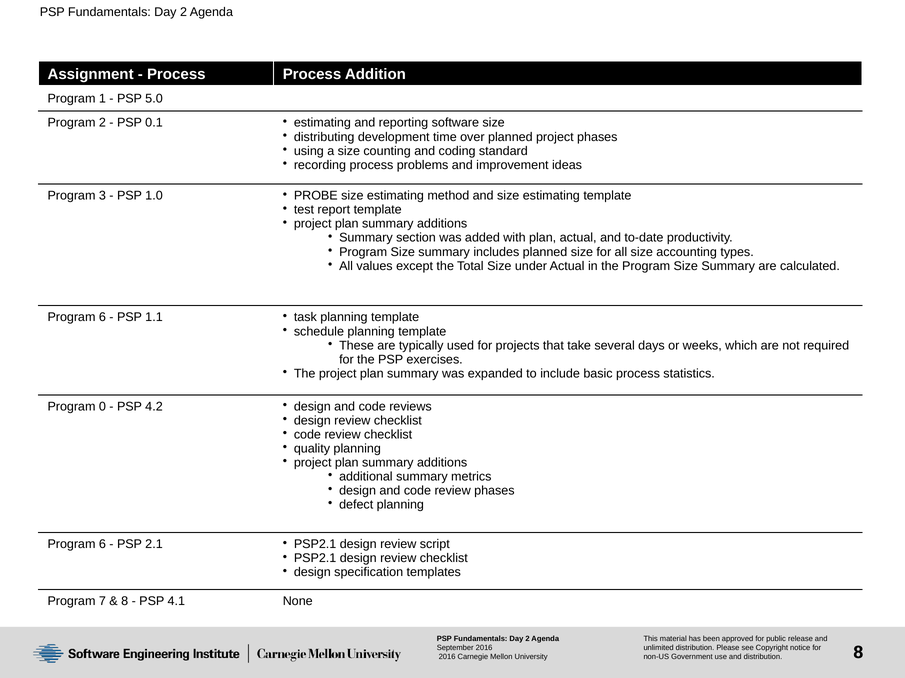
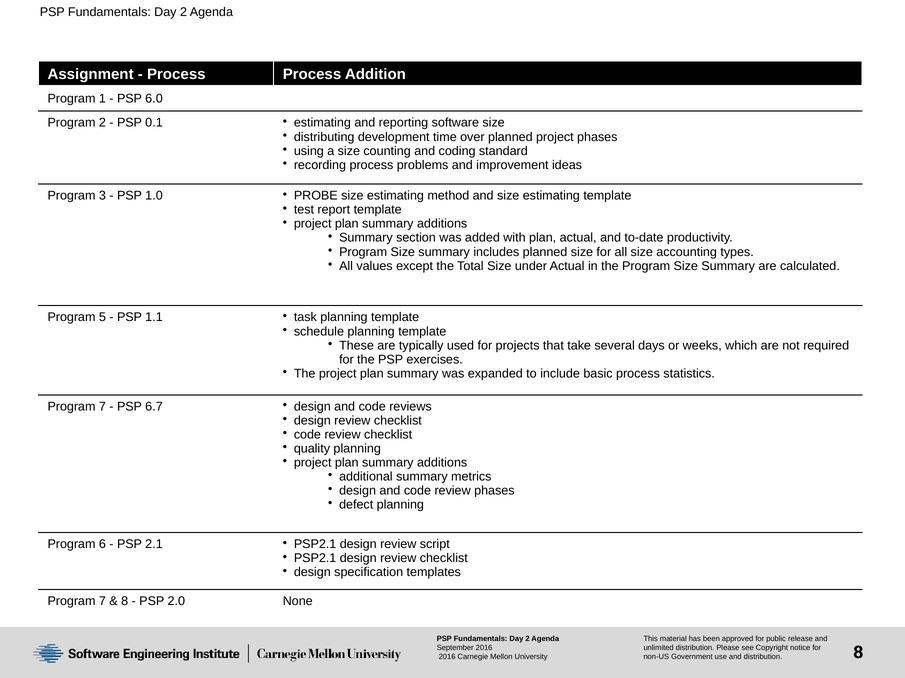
5.0: 5.0 -> 6.0 (154, 99)
6: 6 -> 5 (102, 318)
0: 0 -> 7 (102, 407)
4.2: 4.2 -> 6.7 (154, 407)
4.1: 4.1 -> 2.0 (176, 602)
